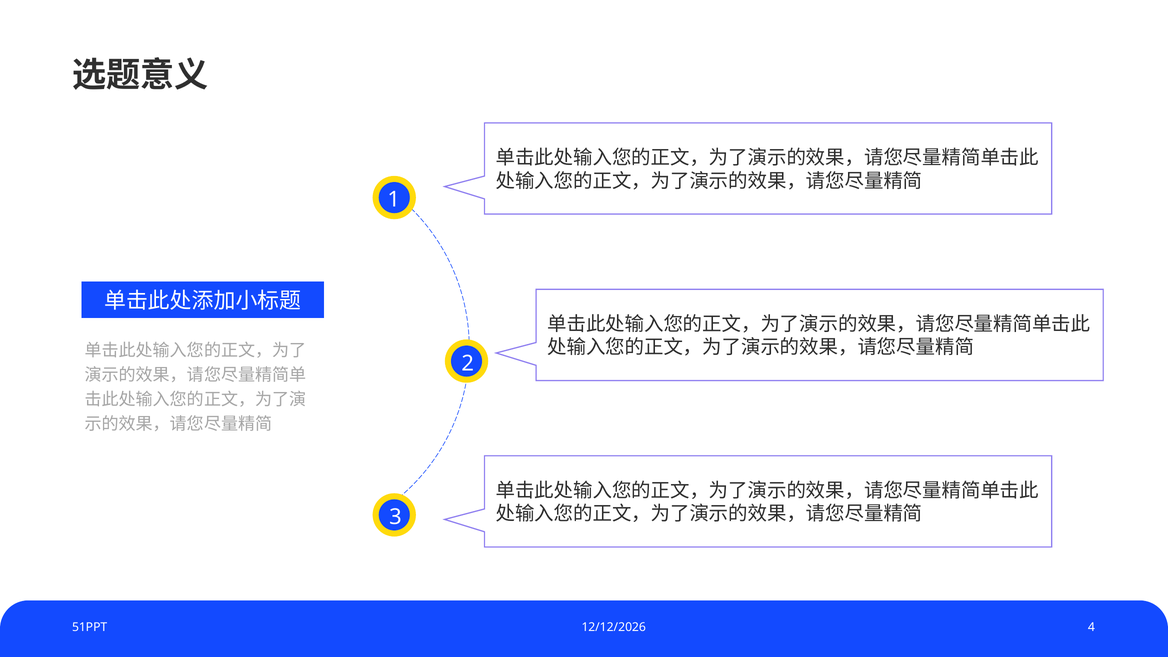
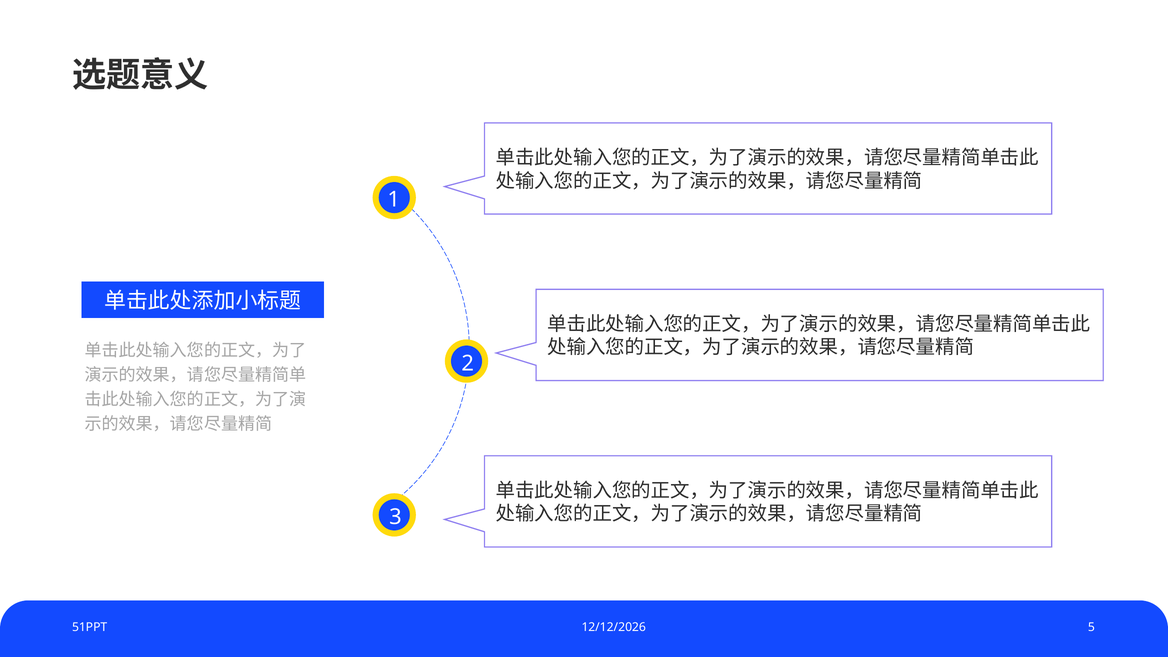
4: 4 -> 5 (1091, 627)
